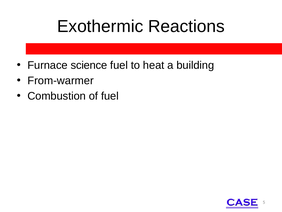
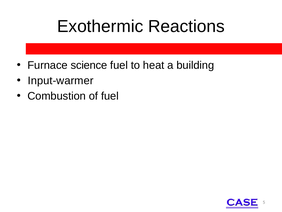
From-warmer: From-warmer -> Input-warmer (61, 81)
